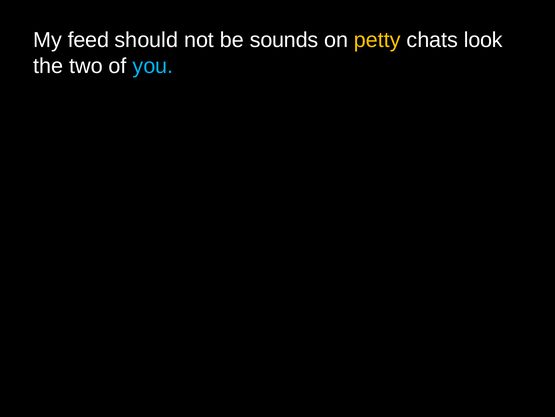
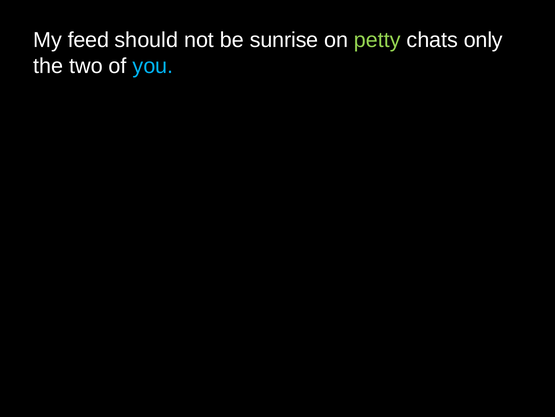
sounds: sounds -> sunrise (284, 40)
petty colour: yellow -> light green (377, 40)
look: look -> only (483, 40)
